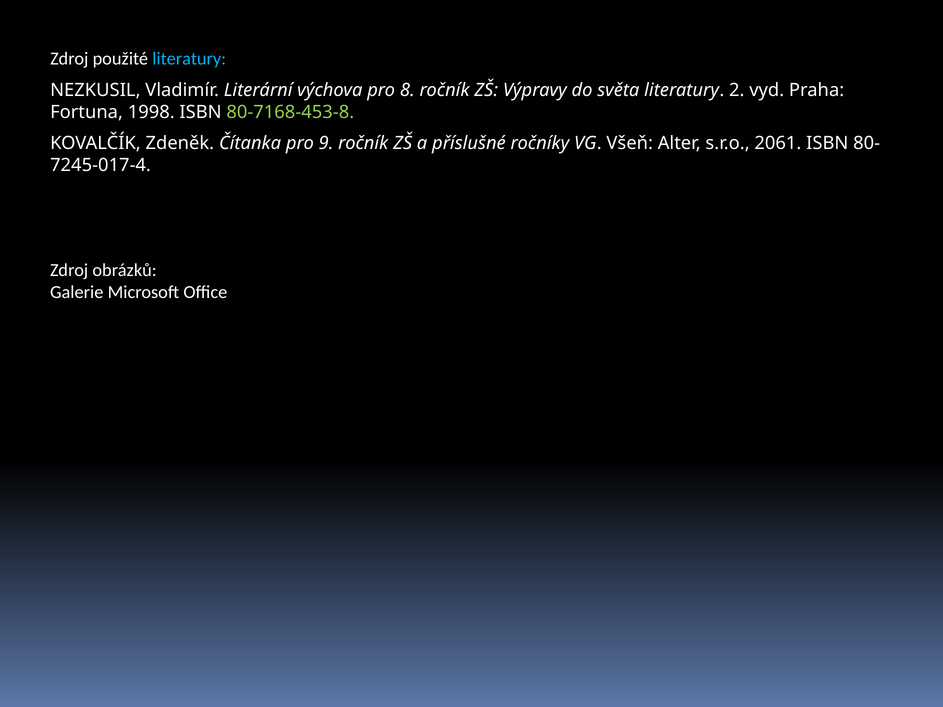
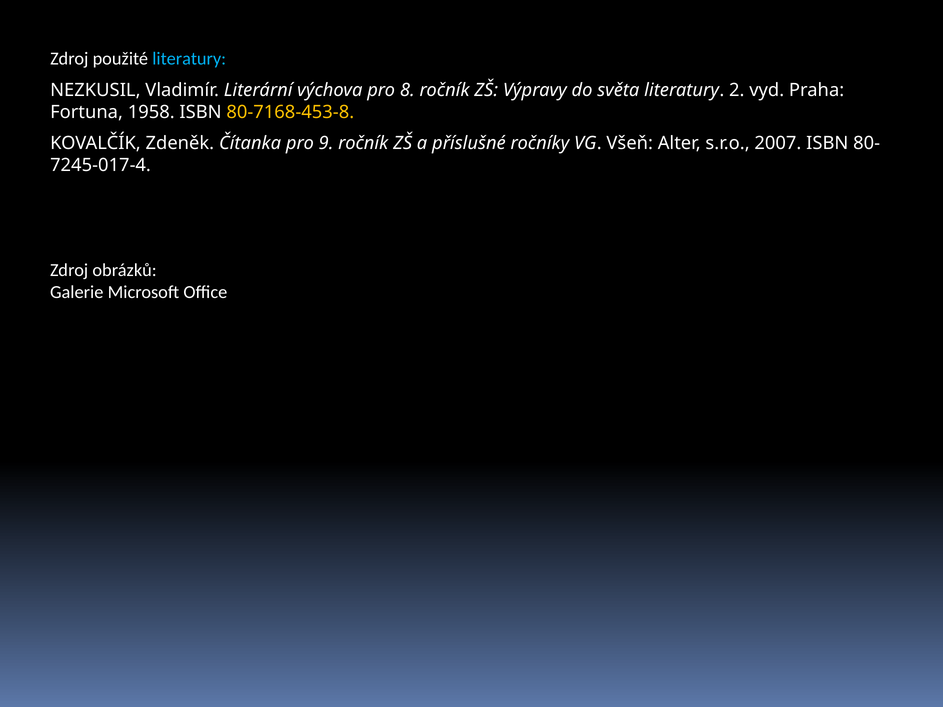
1998: 1998 -> 1958 (151, 112)
80-7168-453-8 colour: light green -> yellow (290, 112)
2061: 2061 -> 2007 (778, 143)
